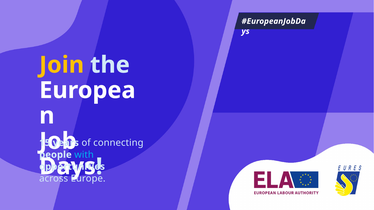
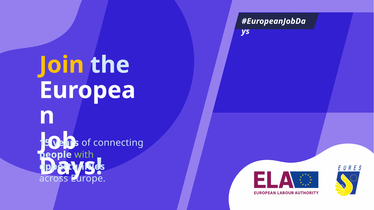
with colour: light blue -> light green (84, 155)
